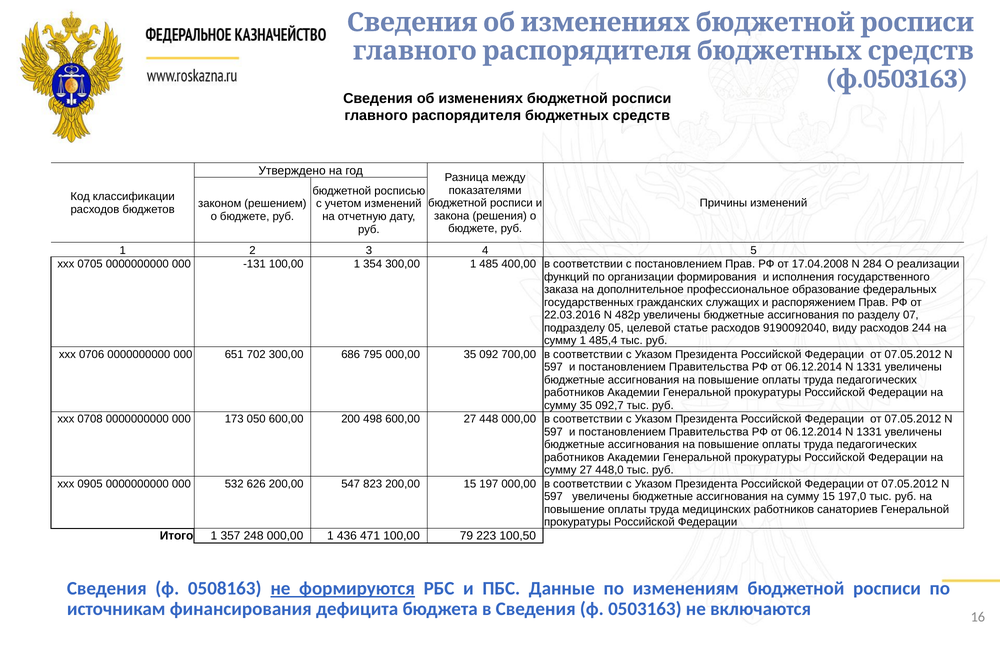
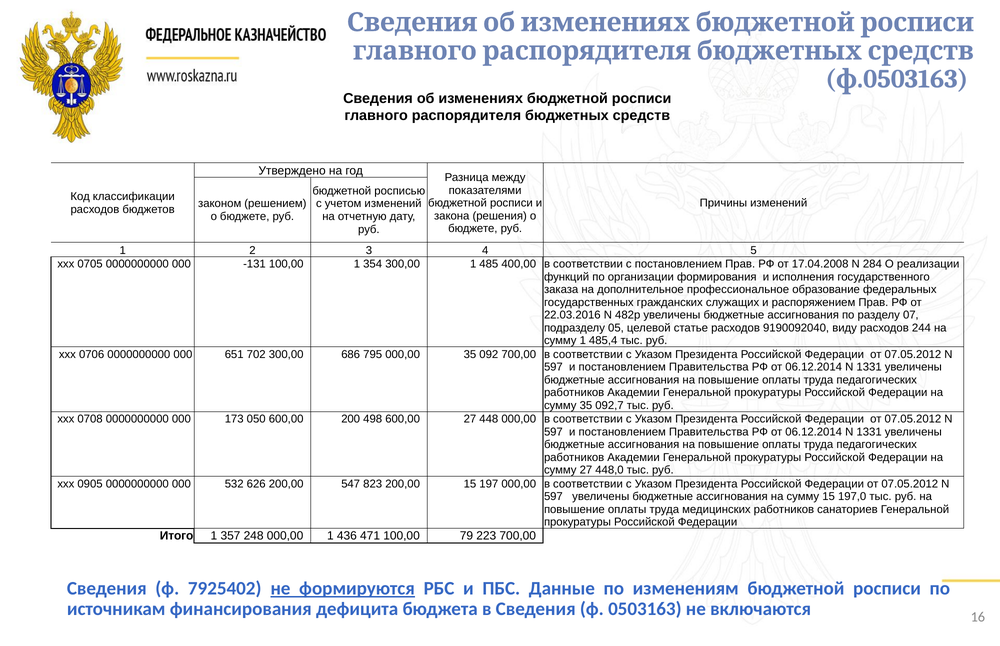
223 100,50: 100,50 -> 700,00 (518, 536)
0508163: 0508163 -> 7925402 (225, 588)
